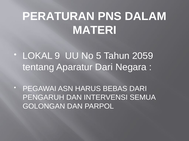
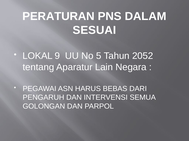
MATERI: MATERI -> SESUAI (94, 30)
2059: 2059 -> 2052 (143, 56)
Aparatur Dari: Dari -> Lain (104, 67)
